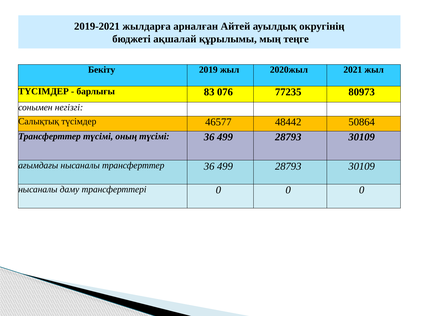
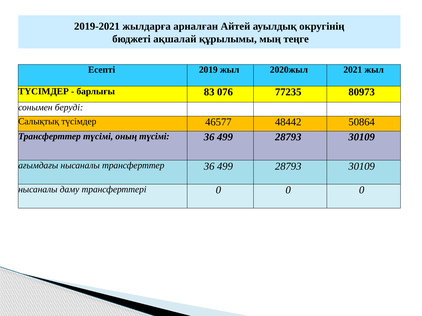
Бекіту: Бекіту -> Есепті (102, 70)
негізгі: негізгі -> беруді (69, 107)
